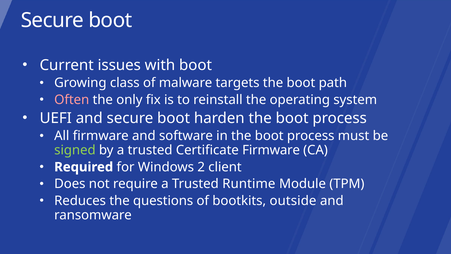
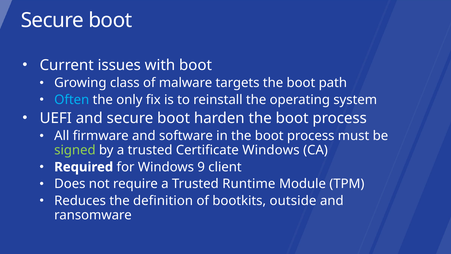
Often colour: pink -> light blue (72, 100)
Certificate Firmware: Firmware -> Windows (271, 150)
2: 2 -> 9 (201, 167)
questions: questions -> definition (163, 201)
